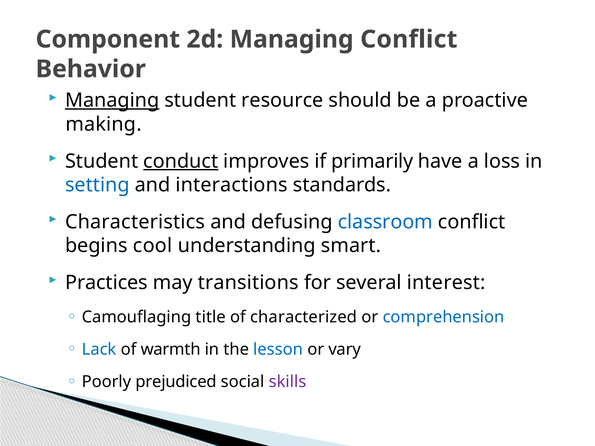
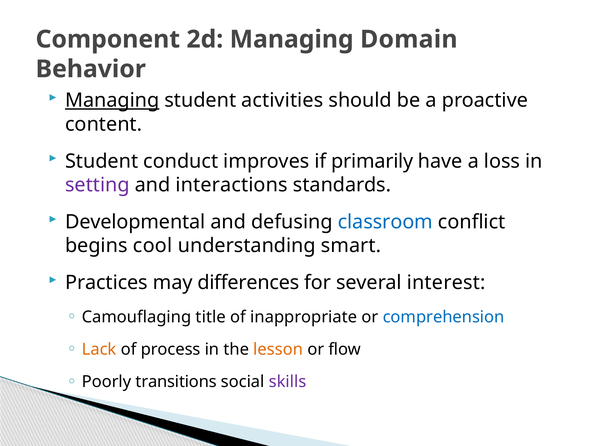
Managing Conflict: Conflict -> Domain (409, 39)
resource: resource -> activities (282, 100)
making: making -> content (104, 124)
conduct underline: present -> none (181, 161)
setting colour: blue -> purple (97, 185)
Characteristics: Characteristics -> Developmental (135, 222)
transitions: transitions -> differences (248, 283)
characterized: characterized -> inappropriate (304, 317)
Lack colour: blue -> orange (99, 350)
warmth: warmth -> process (171, 350)
lesson colour: blue -> orange (278, 350)
vary: vary -> flow (345, 350)
prejudiced: prejudiced -> transitions (176, 382)
